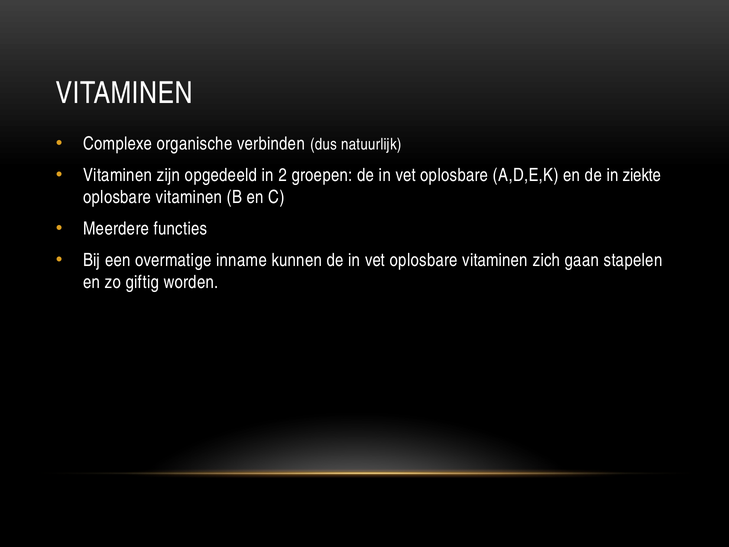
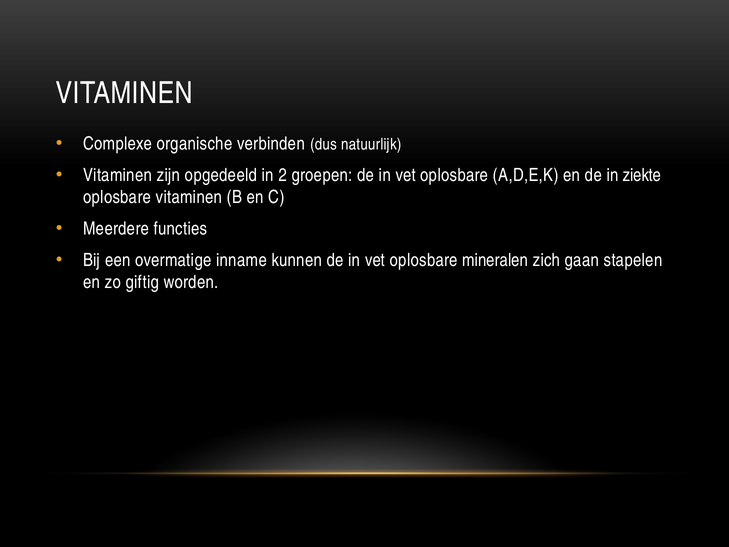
vet oplosbare vitaminen: vitaminen -> mineralen (495, 260)
